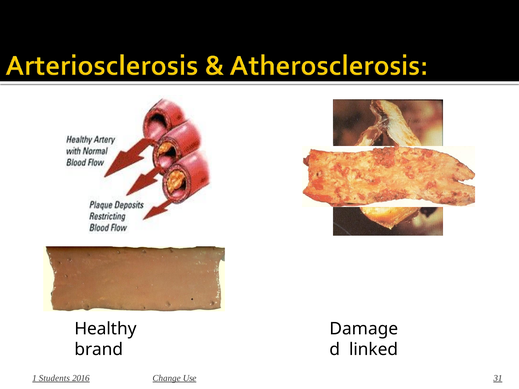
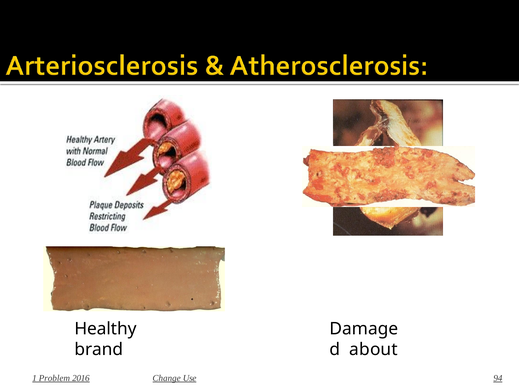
linked: linked -> about (374, 350)
Students: Students -> Problem (54, 378)
31: 31 -> 94 (498, 378)
